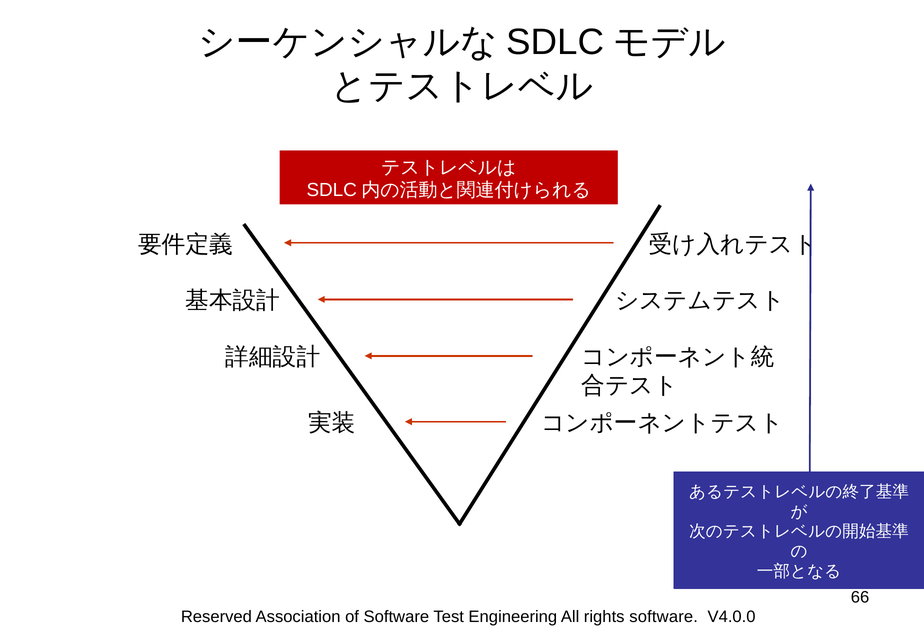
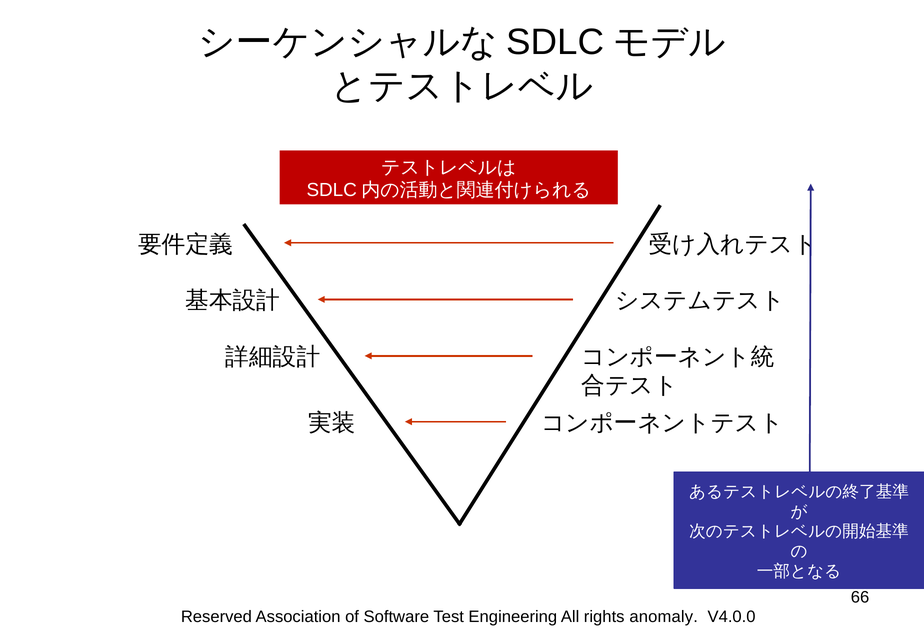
rights software: software -> anomaly (664, 617)
